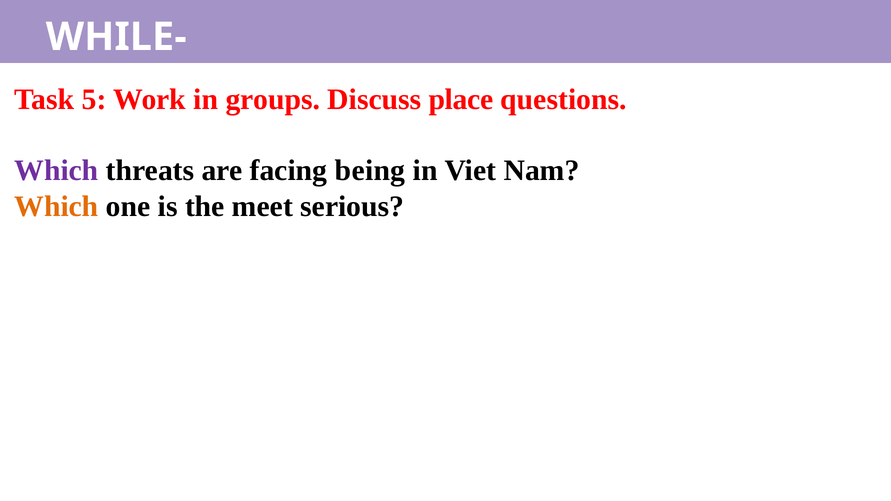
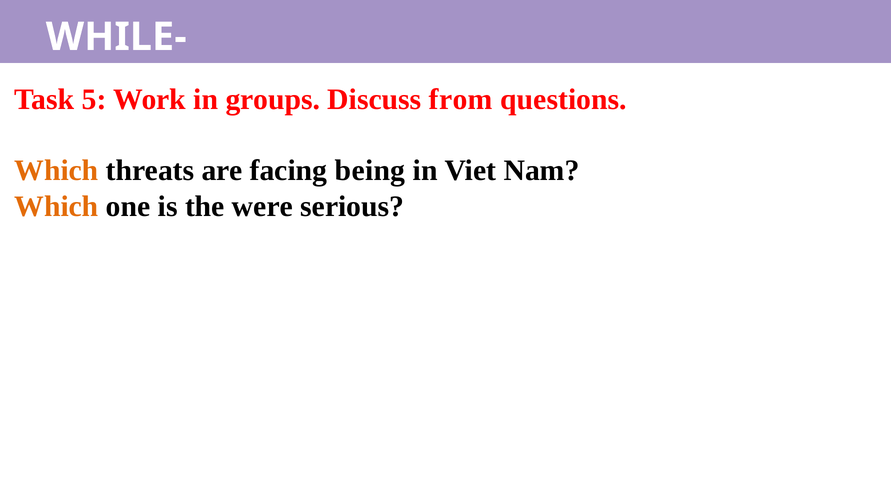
place: place -> from (461, 99)
Which colour: purple -> orange (56, 171)
meet: meet -> were (262, 206)
